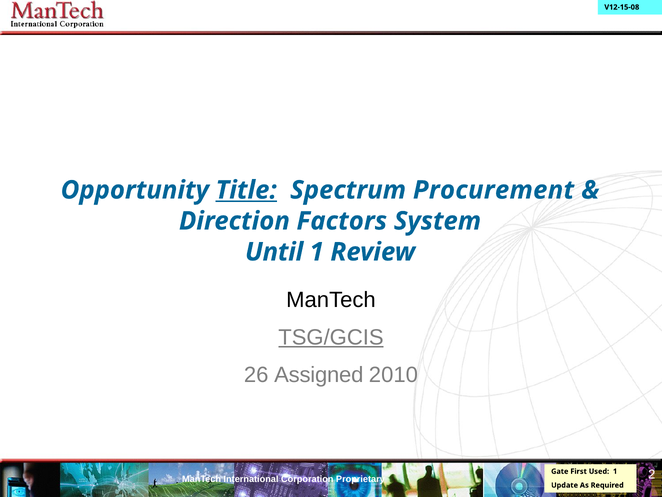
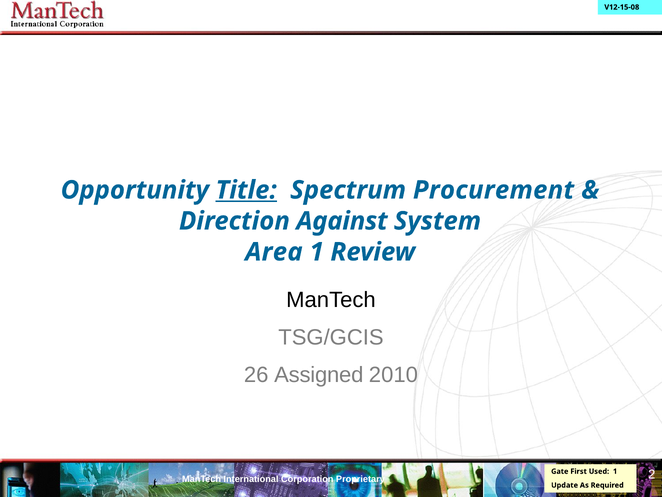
Factors: Factors -> Against (342, 221)
Until: Until -> Area (274, 252)
TSG/GCIS underline: present -> none (331, 337)
